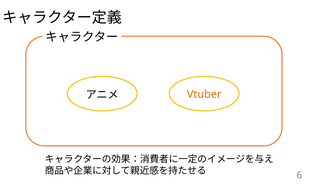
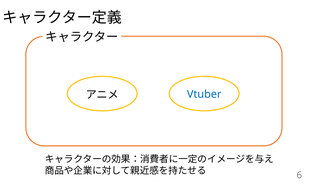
Vtuber colour: orange -> blue (204, 94)
